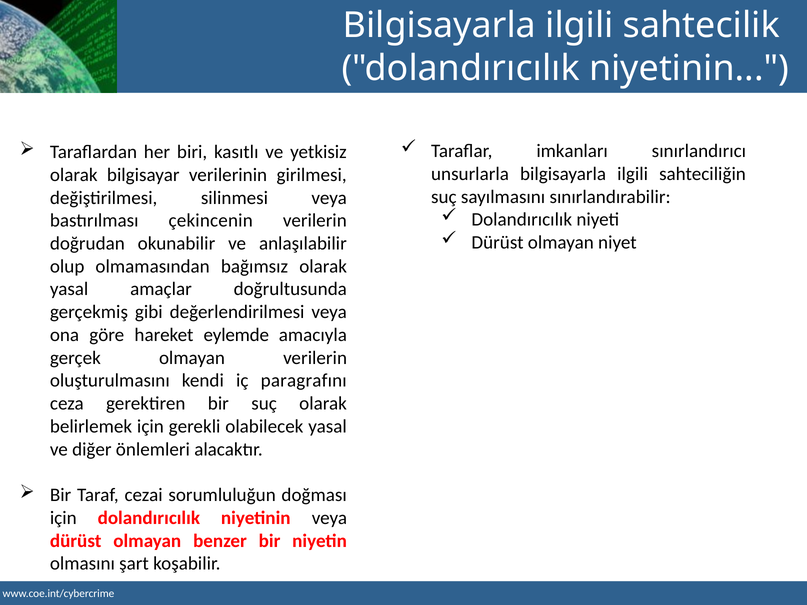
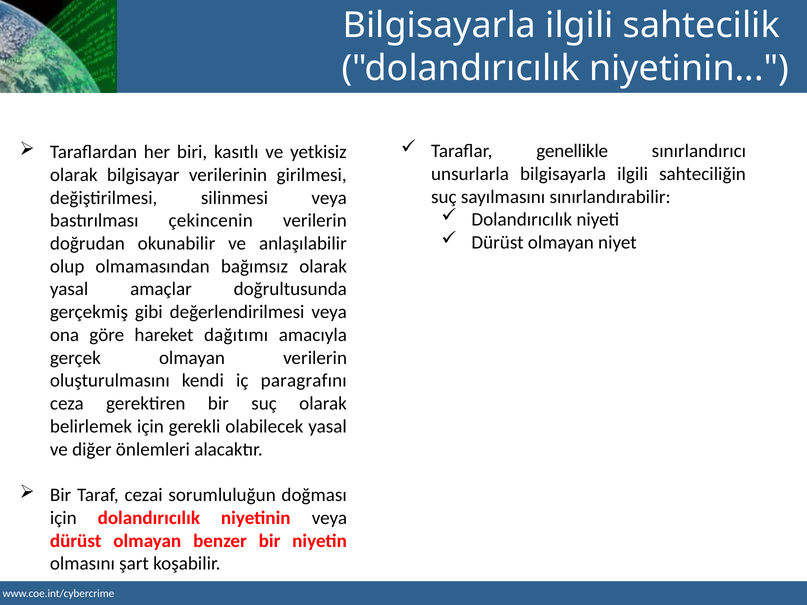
imkanları: imkanları -> genellikle (572, 151)
eylemde: eylemde -> dağıtımı (236, 335)
